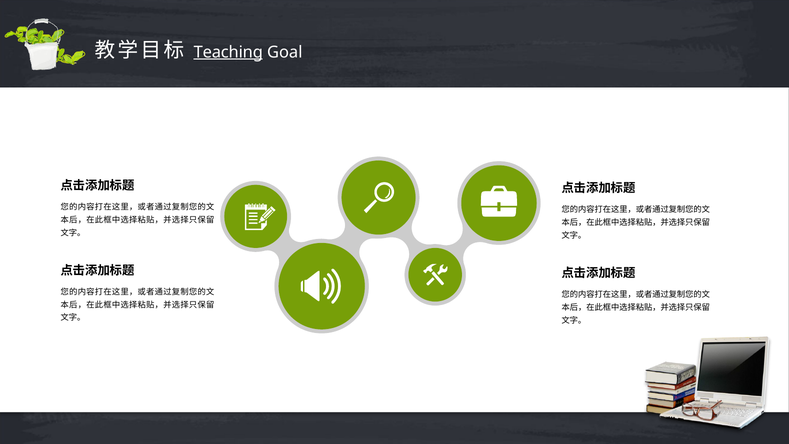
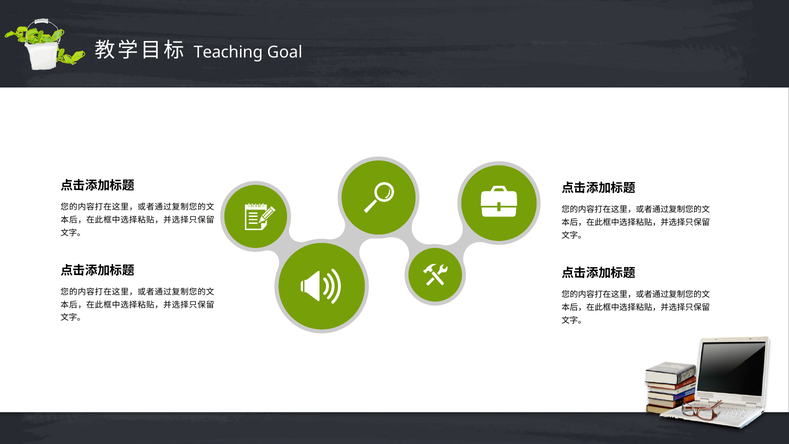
Teaching underline: present -> none (228, 52)
